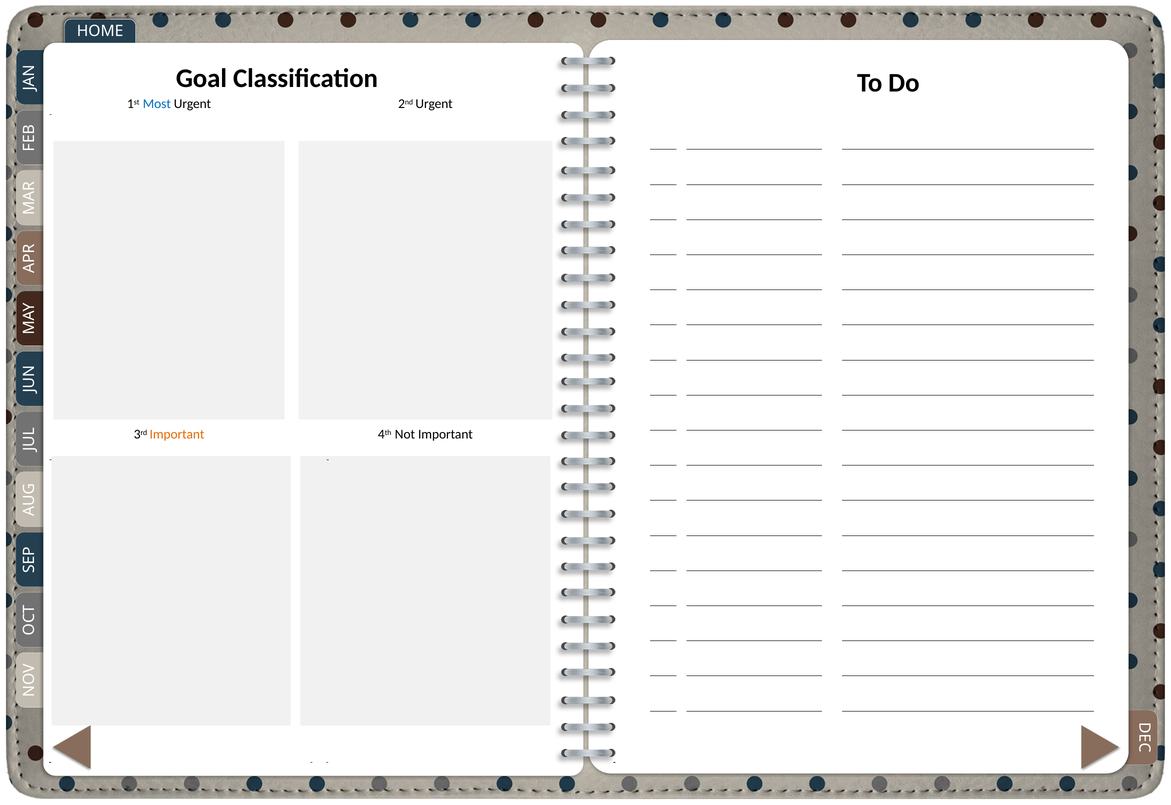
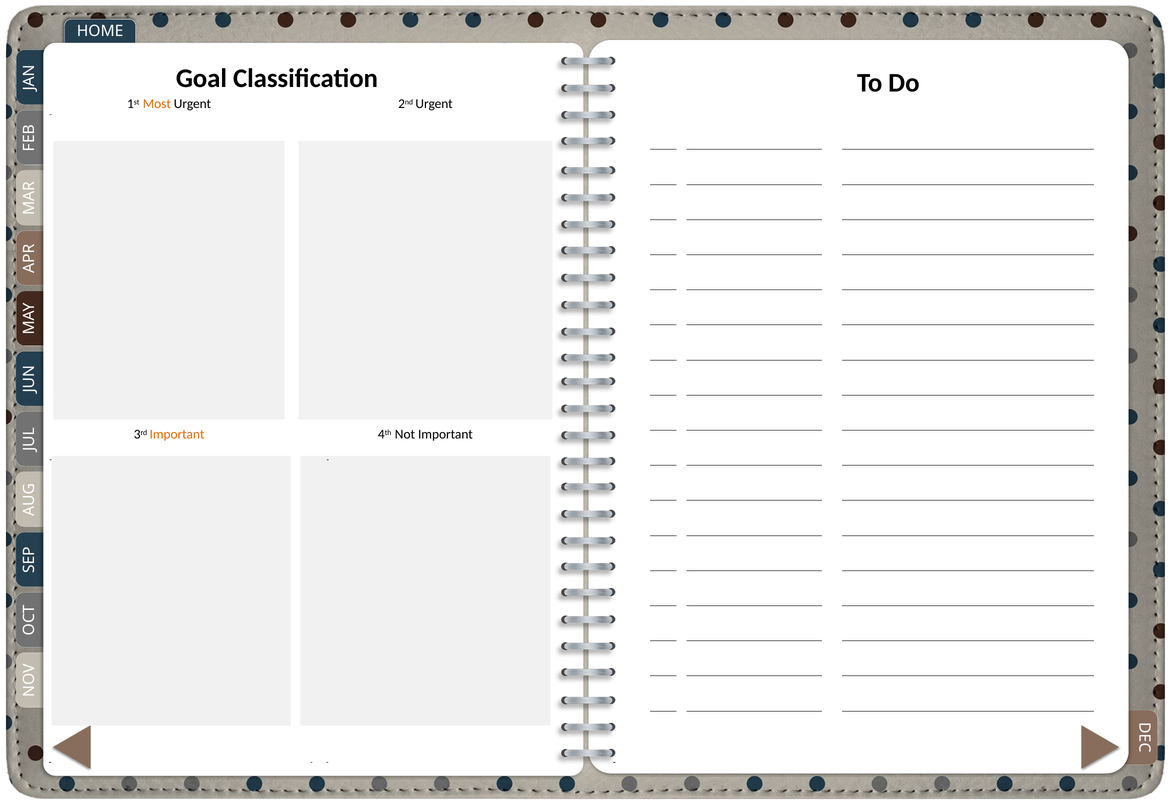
Most colour: blue -> orange (157, 104)
